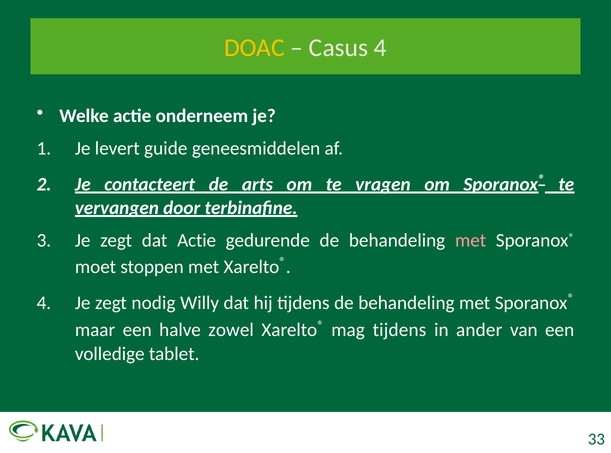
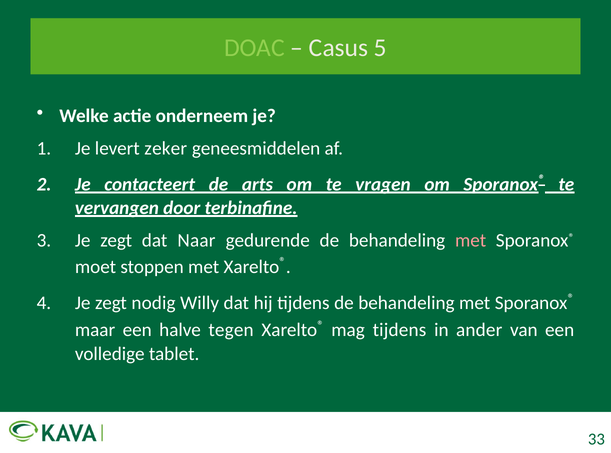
DOAC colour: yellow -> light green (254, 48)
Casus 4: 4 -> 5 (380, 48)
guide: guide -> zeker (166, 148)
dat Actie: Actie -> Naar (196, 240)
zowel: zowel -> tegen (231, 330)
